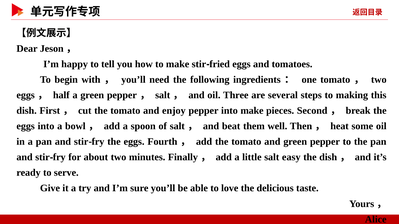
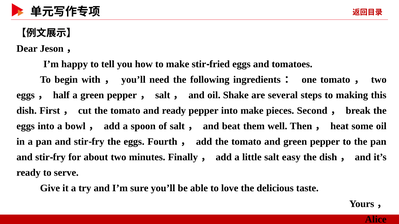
Three: Three -> Shake (236, 95)
and enjoy: enjoy -> ready (174, 111)
